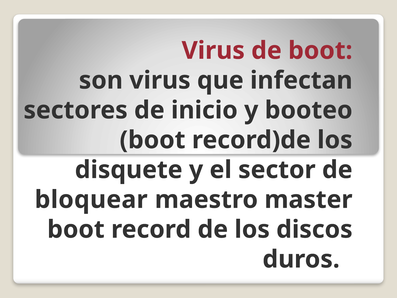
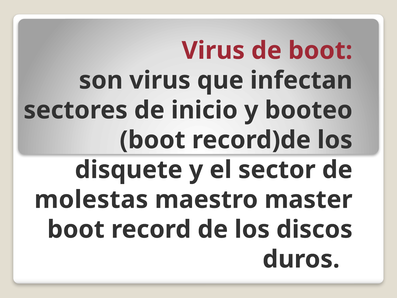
bloquear: bloquear -> molestas (91, 200)
